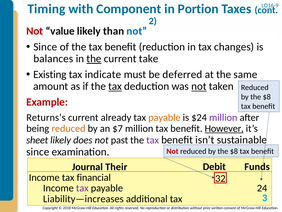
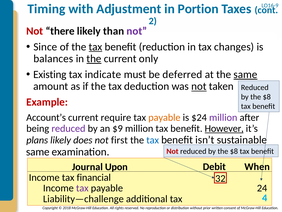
Component: Component -> Adjustment (129, 9)
value: value -> there (60, 31)
not colour: blue -> purple (137, 31)
tax underline: none -> present (96, 47)
take: take -> only (149, 59)
same underline: none -> present (245, 74)
tax underline: present -> none (115, 86)
Returns’s: Returns’s -> Account’s (46, 117)
already: already -> require (116, 117)
reduced colour: orange -> purple (68, 128)
$7: $7 -> $9 (118, 128)
sheet: sheet -> plans (37, 140)
past: past -> first (119, 140)
tax colour: purple -> blue (153, 140)
since: since -> same (38, 151)
Funds: Funds -> When (257, 166)
Their: Their -> Upon (116, 167)
Liability—increases: Liability—increases -> Liability—challenge (83, 198)
3: 3 -> 4 (265, 198)
